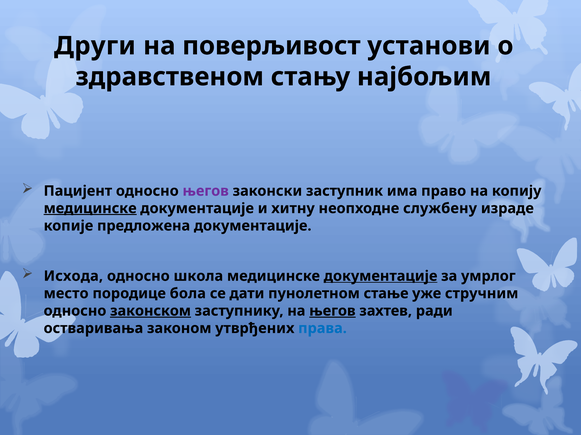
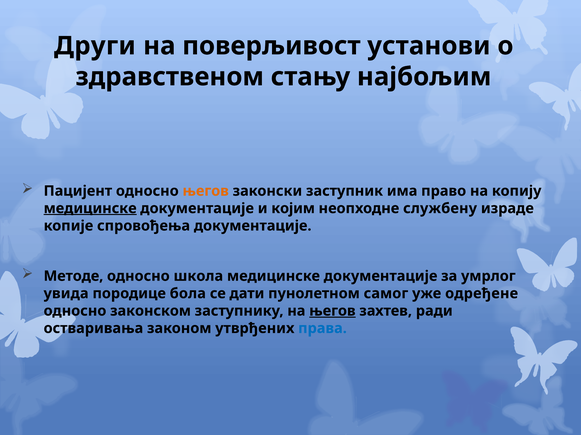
његов colour: purple -> orange (206, 191)
хитну: хитну -> којим (293, 209)
предложена: предложена -> спровођења (144, 226)
Исхода: Исхода -> Методе (73, 277)
документације underline: present -> none (381, 277)
место: место -> увида (66, 294)
стање: стање -> самог (386, 294)
стручним: стручним -> одређене (482, 294)
законском underline: present -> none (151, 311)
